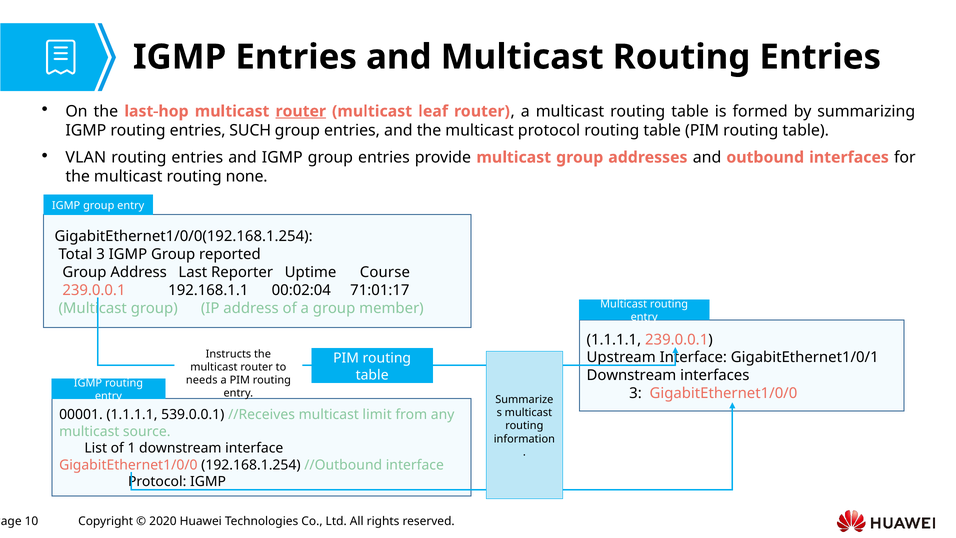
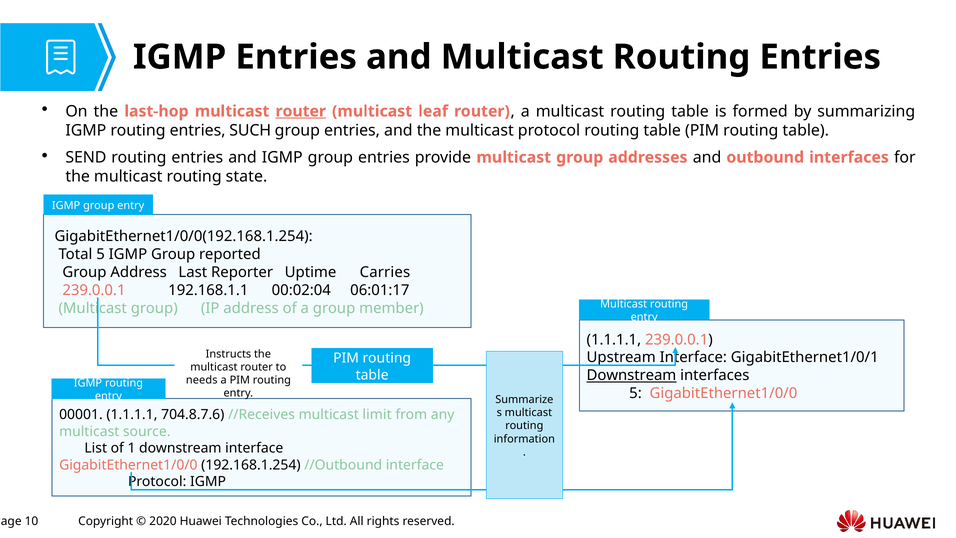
VLAN: VLAN -> SEND (86, 157)
none: none -> state (247, 176)
Total 3: 3 -> 5 (101, 254)
Course: Course -> Carries (385, 272)
71:01:17: 71:01:17 -> 06:01:17 (380, 290)
Downstream underline: none -> present (631, 375)
3: 3 -> 5 (635, 393)
539.0.0.1: 539.0.0.1 -> 704.8.7.6 (193, 415)
